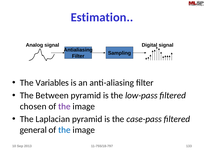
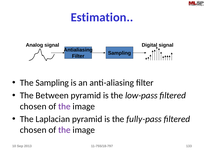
The Variables: Variables -> Sampling (52, 83)
case-pass: case-pass -> fully-pass (144, 119)
general: general -> chosen (33, 130)
the colour: blue -> purple (64, 130)
